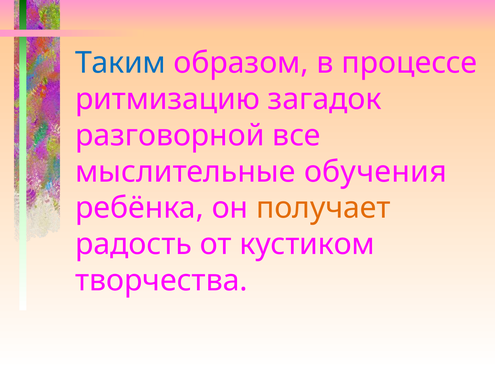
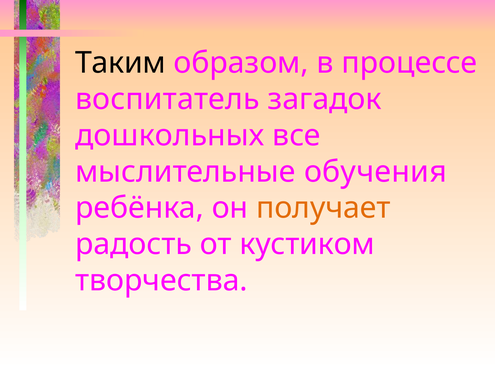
Таким colour: blue -> black (120, 63)
ритмизацию: ритмизацию -> воспитатель (167, 99)
разговорной: разговорной -> дошкольных (170, 136)
